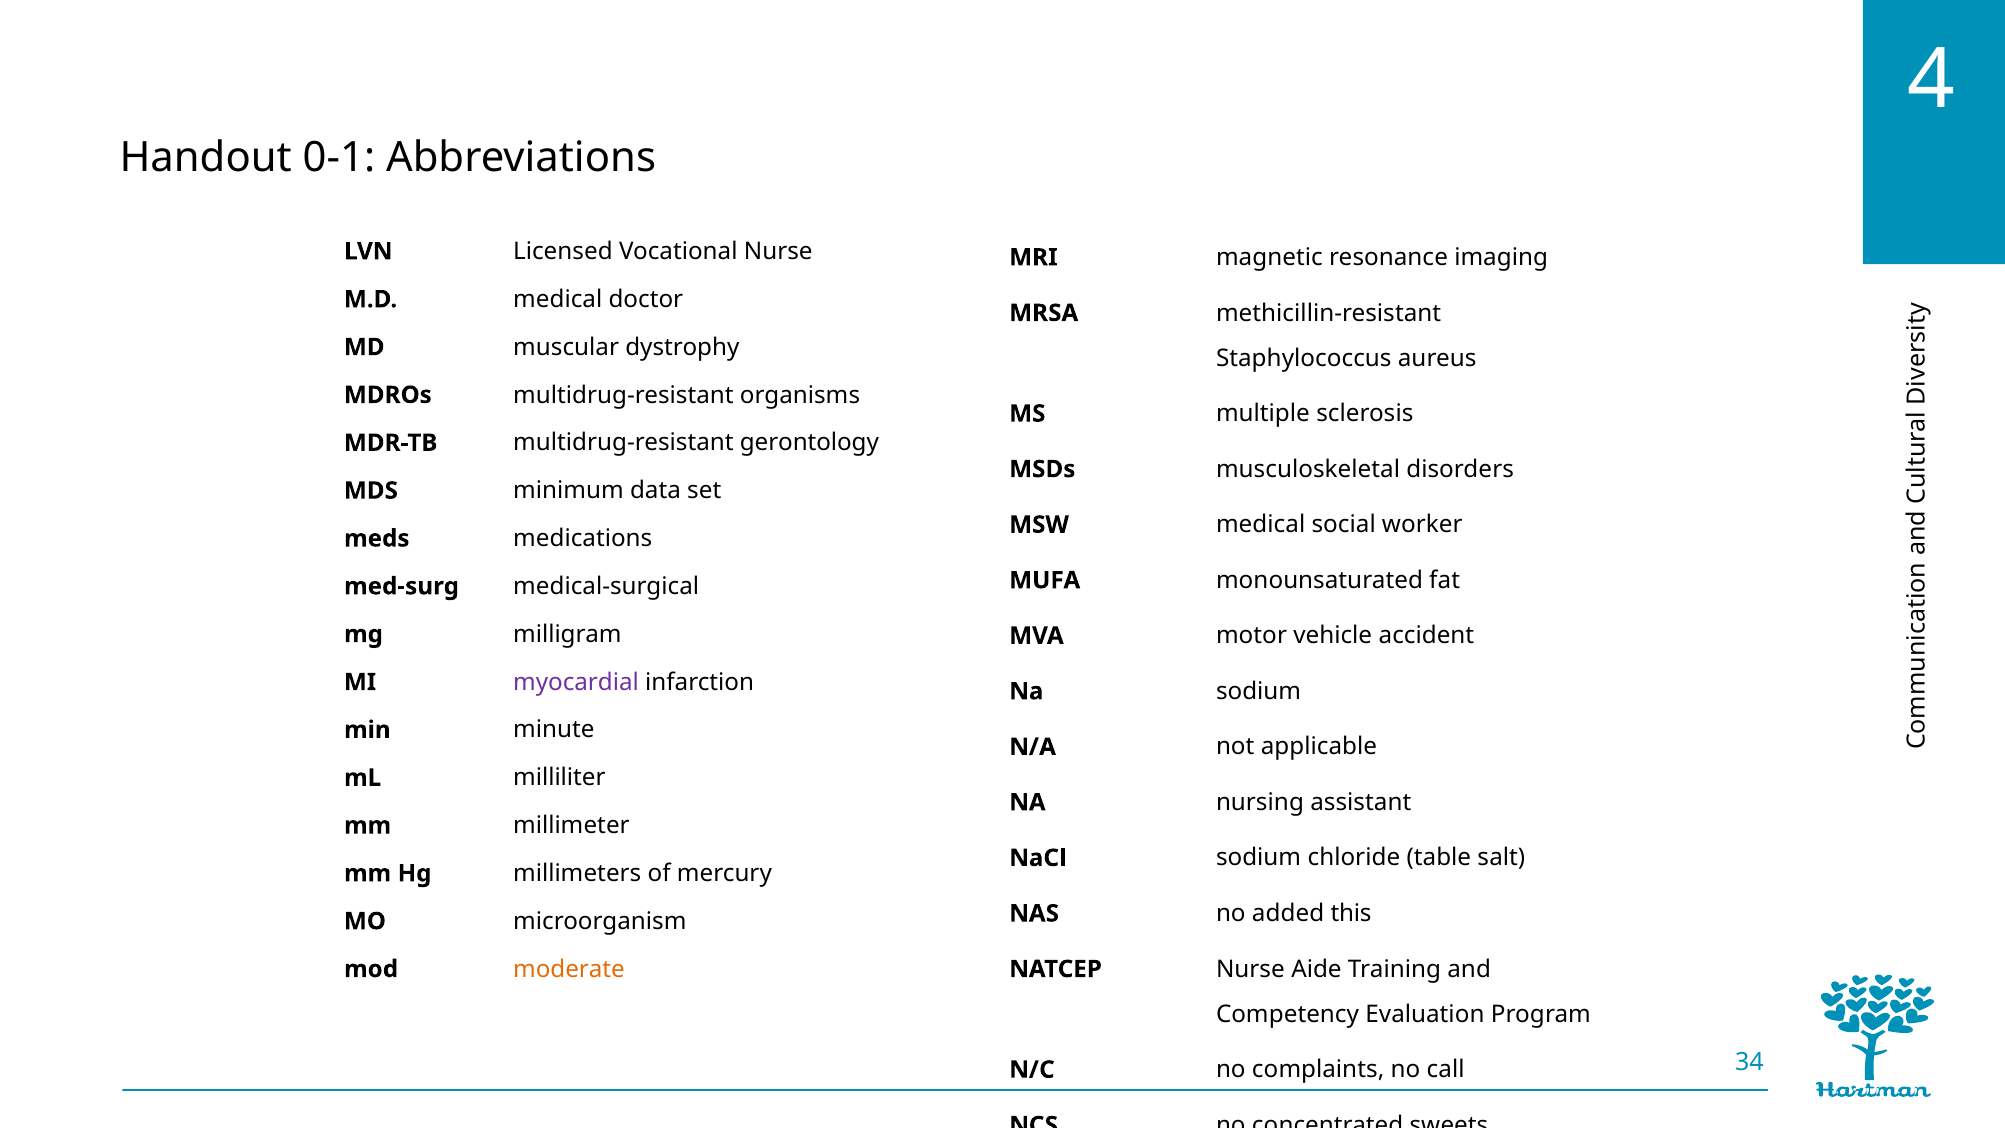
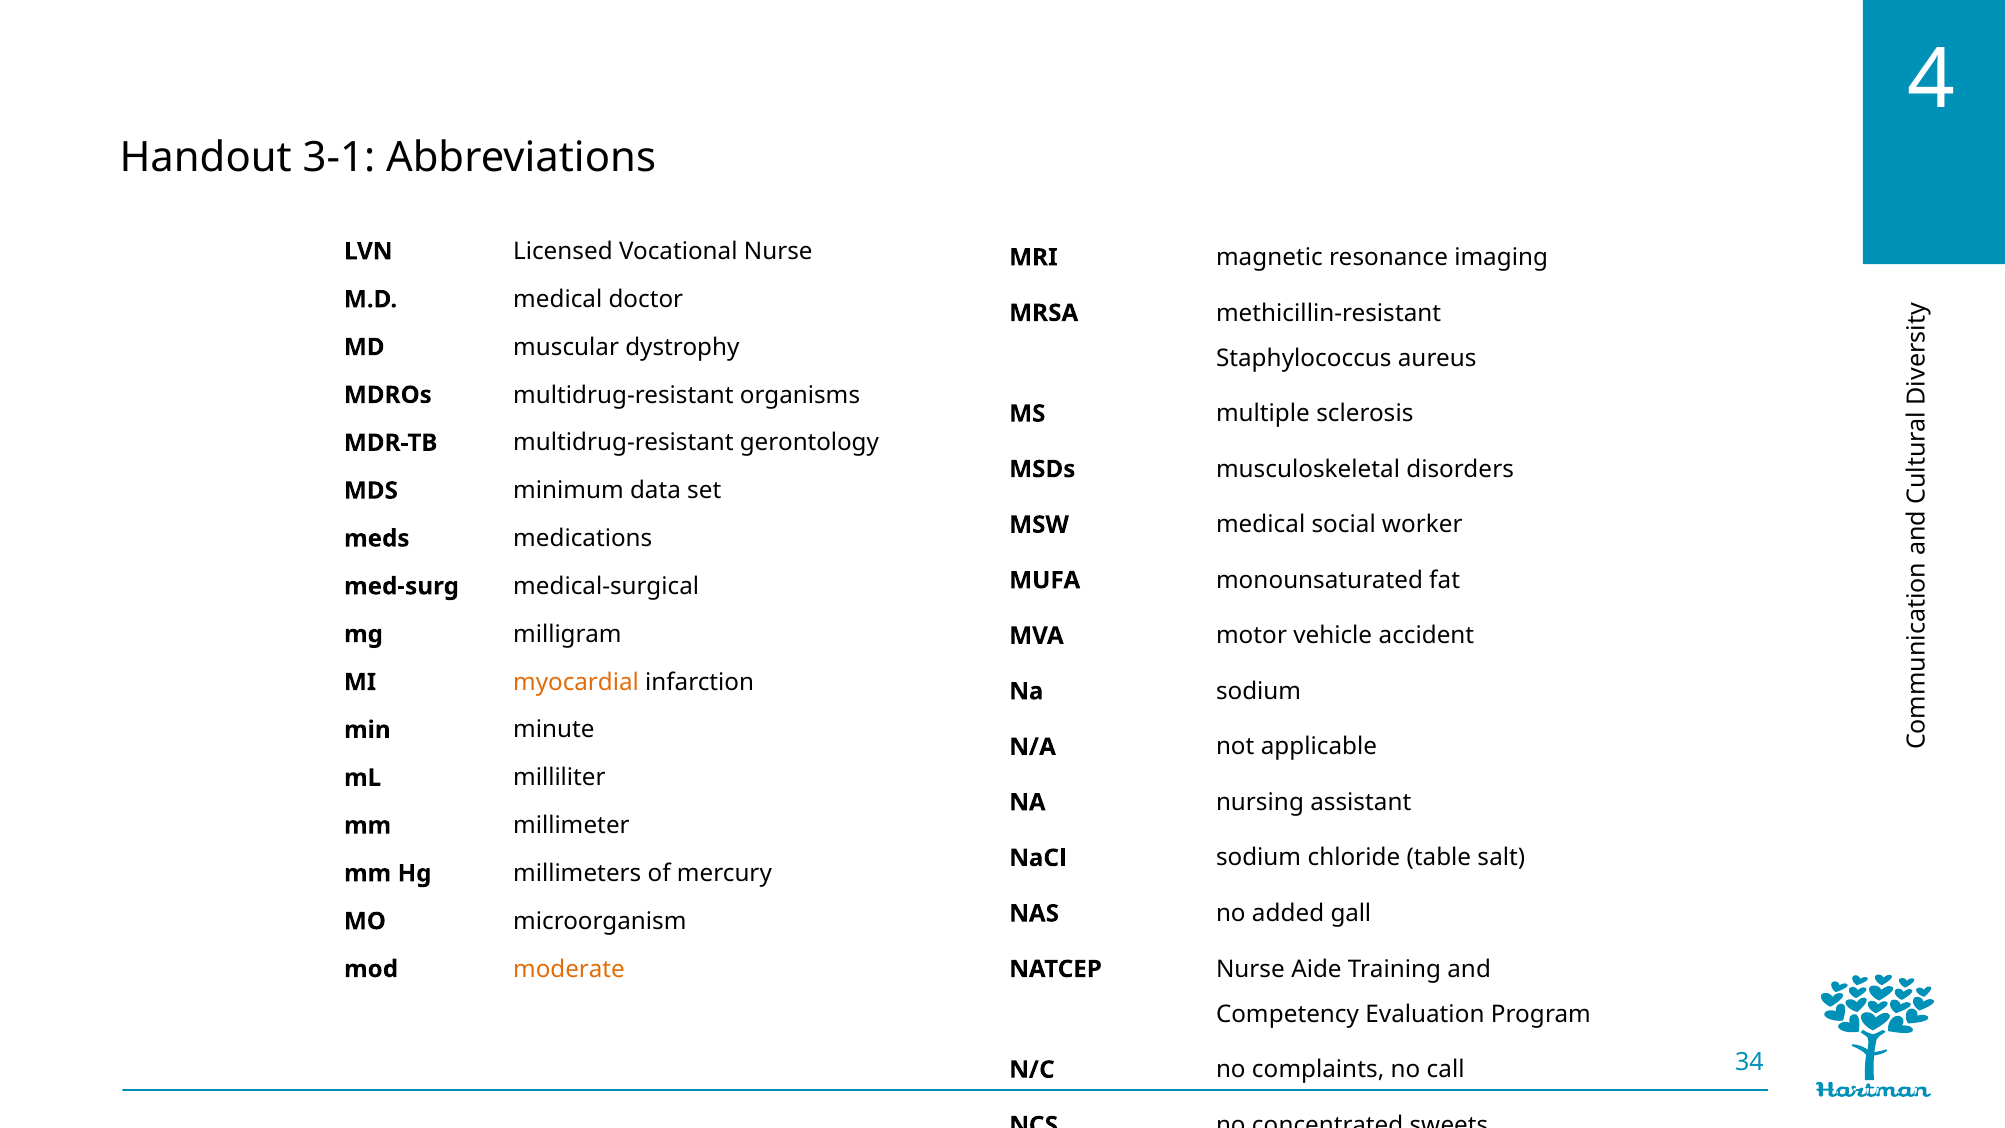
0-1: 0-1 -> 3-1 (339, 158)
myocardial colour: purple -> orange (576, 682)
this: this -> gall (1351, 913)
